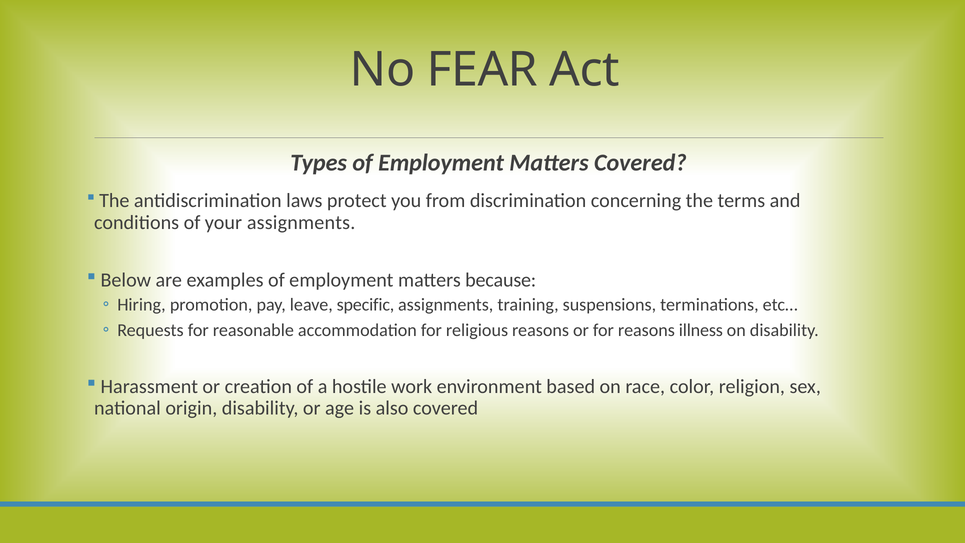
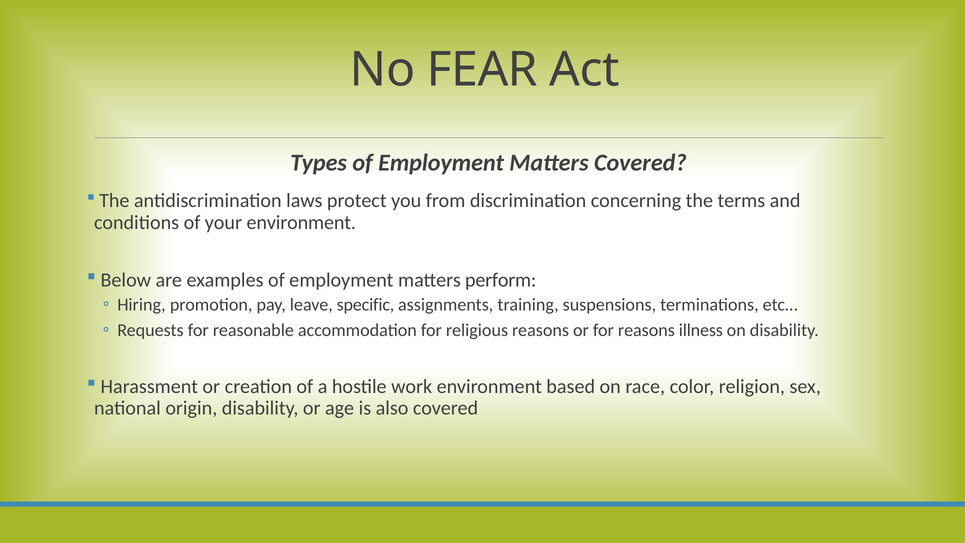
your assignments: assignments -> environment (301, 222)
because: because -> perform (501, 280)
